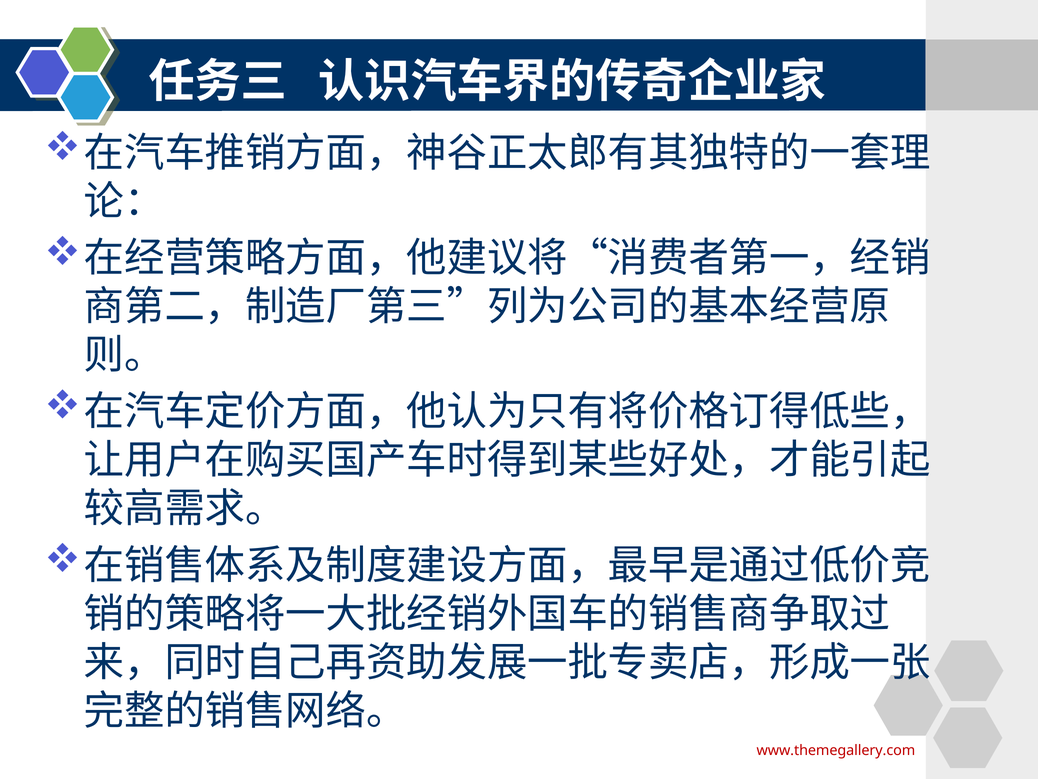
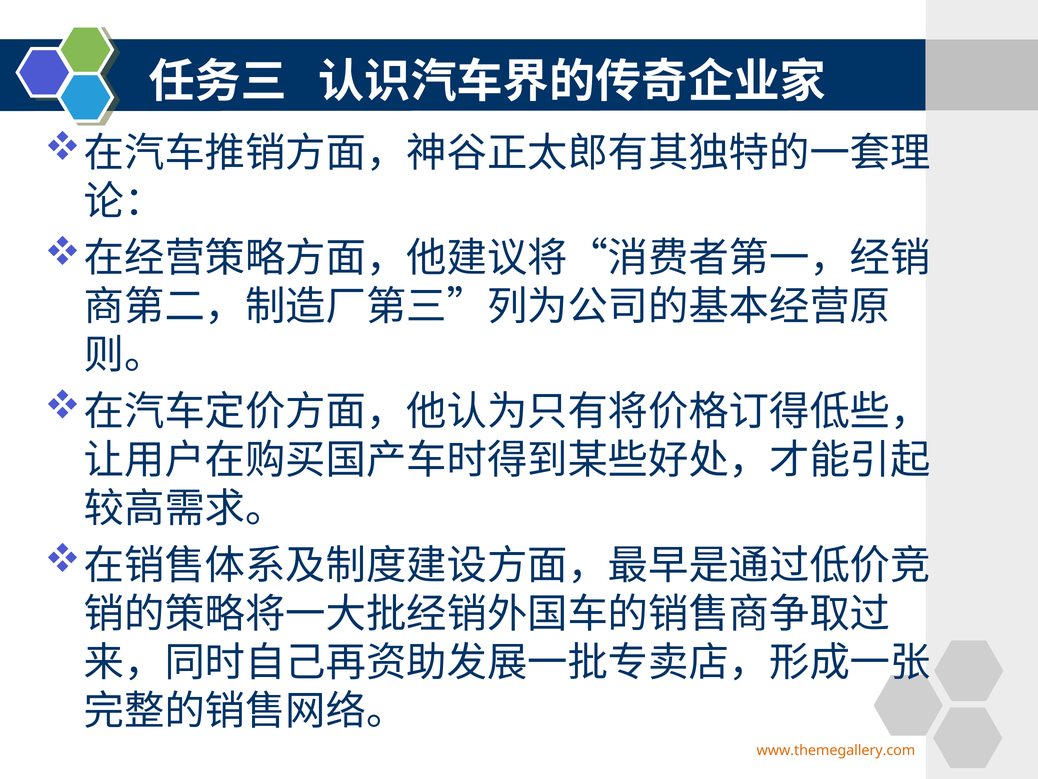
www.themegallery.com colour: red -> orange (836, 750)
